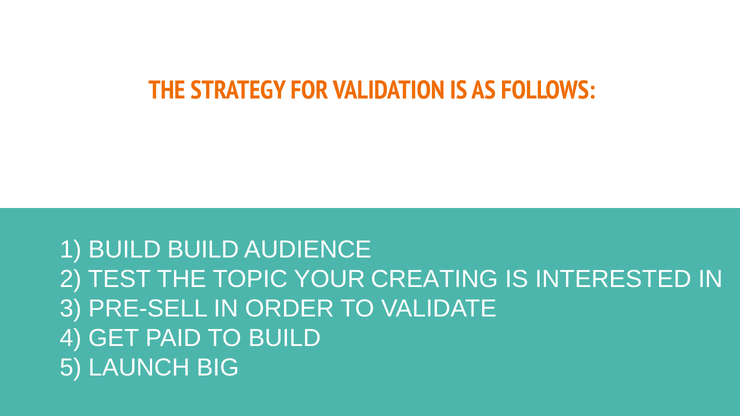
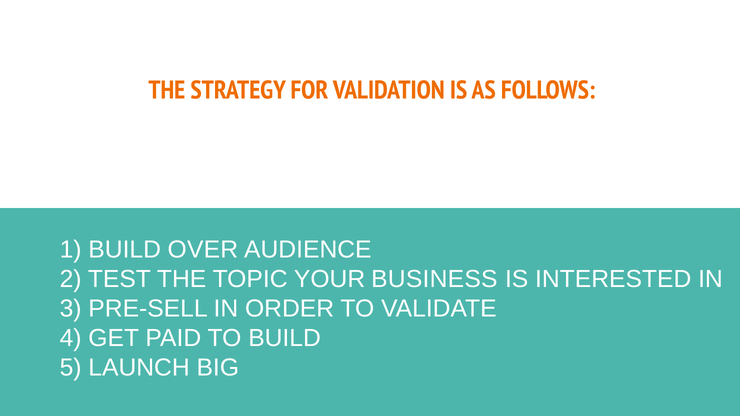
BUILD BUILD: BUILD -> OVER (203, 250)
CREATING: CREATING -> BUSINESS (434, 279)
